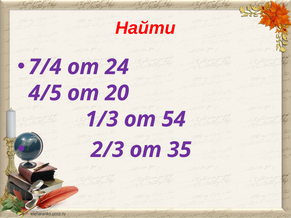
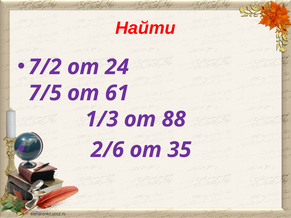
7/4: 7/4 -> 7/2 (45, 67)
4/5: 4/5 -> 7/5 (45, 93)
20: 20 -> 61 (117, 93)
54: 54 -> 88 (174, 119)
2/3: 2/3 -> 2/6 (107, 150)
